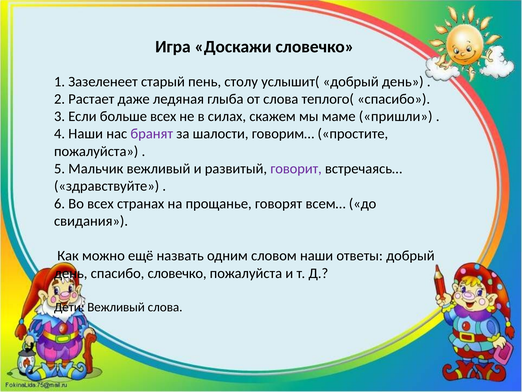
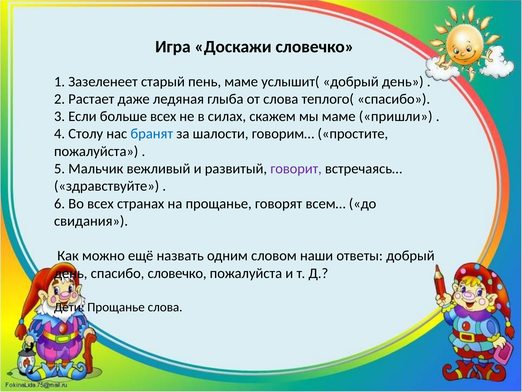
пень столу: столу -> маме (241, 81)
4 Наши: Наши -> Столу (86, 134)
бранят colour: purple -> blue (152, 134)
Дети Вежливый: Вежливый -> Прощанье (116, 307)
